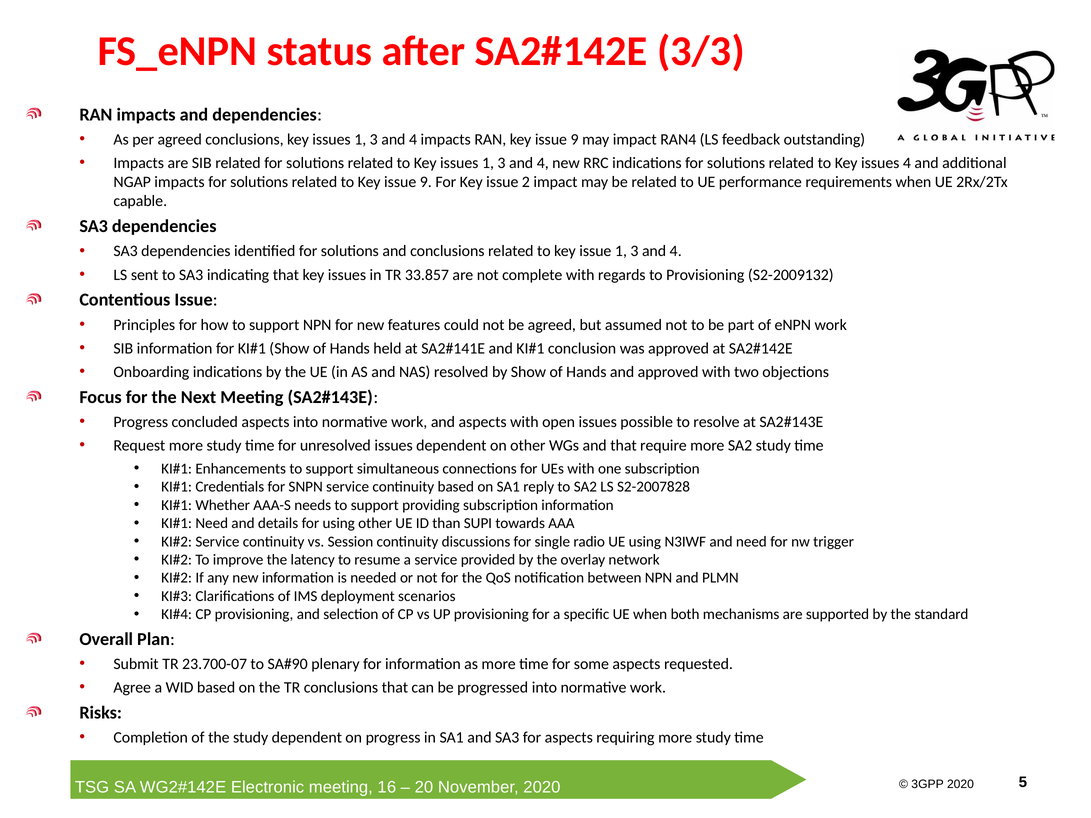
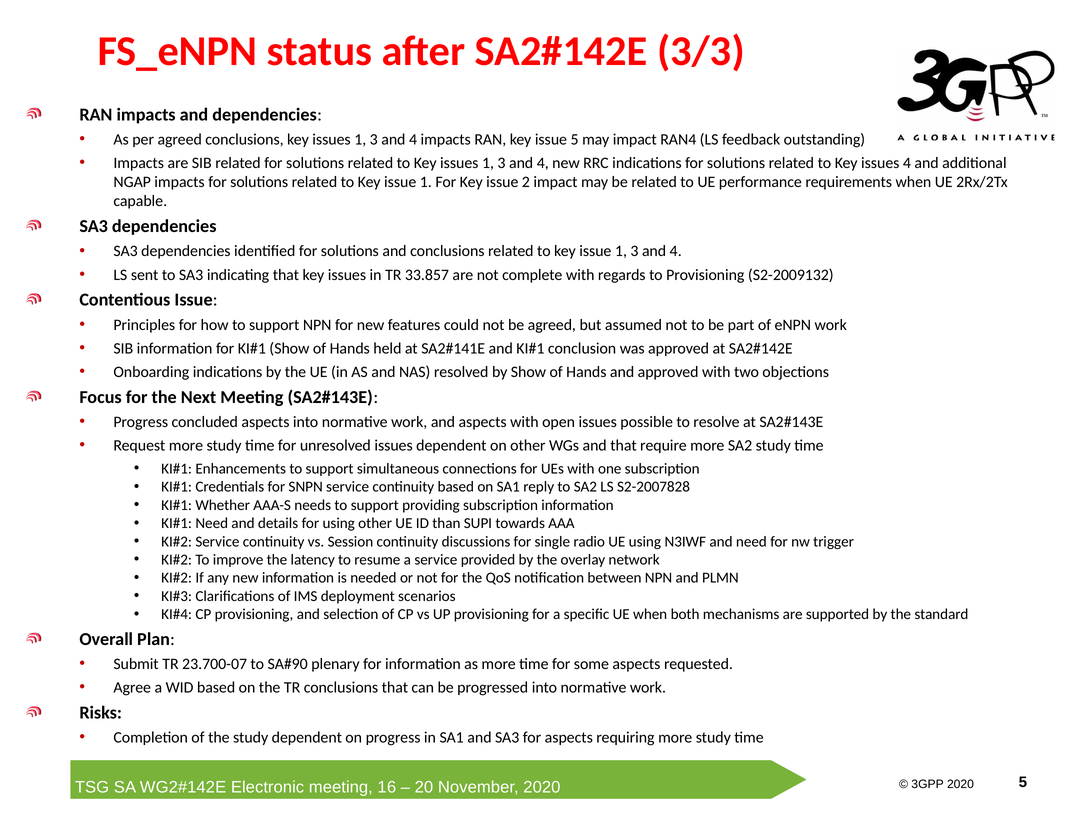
RAN key issue 9: 9 -> 5 (575, 140)
9: 9 -> 1 (426, 182)
